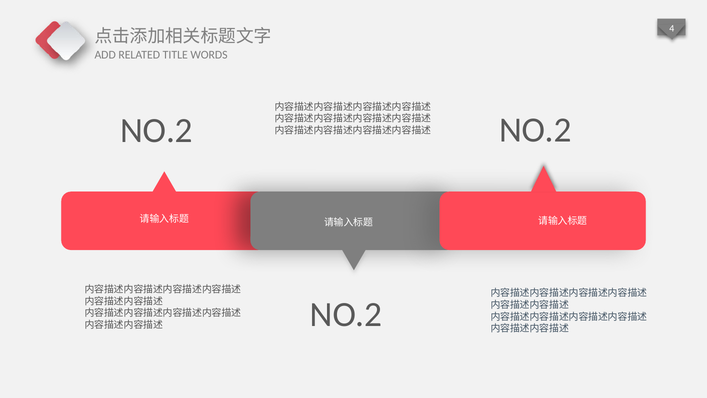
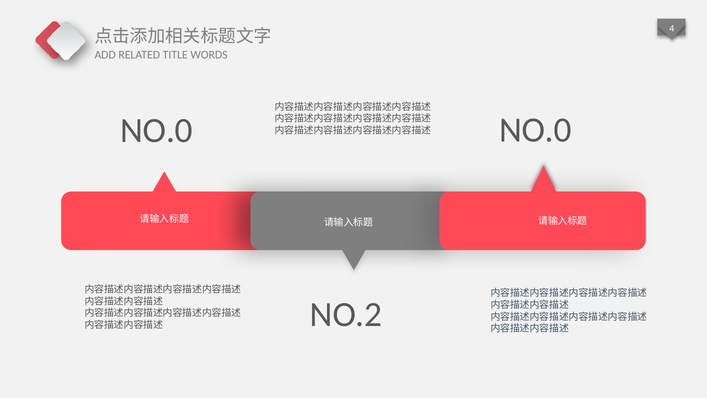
NO.2: NO.2 -> NO.0 (535, 130)
NO.2: NO.2 -> NO.0 (157, 130)
